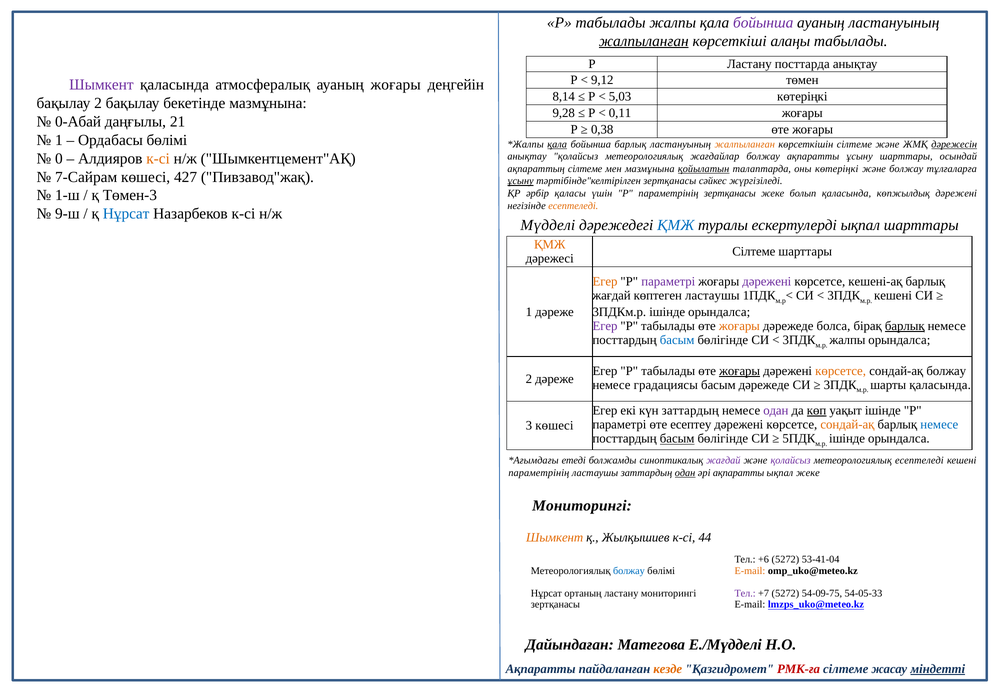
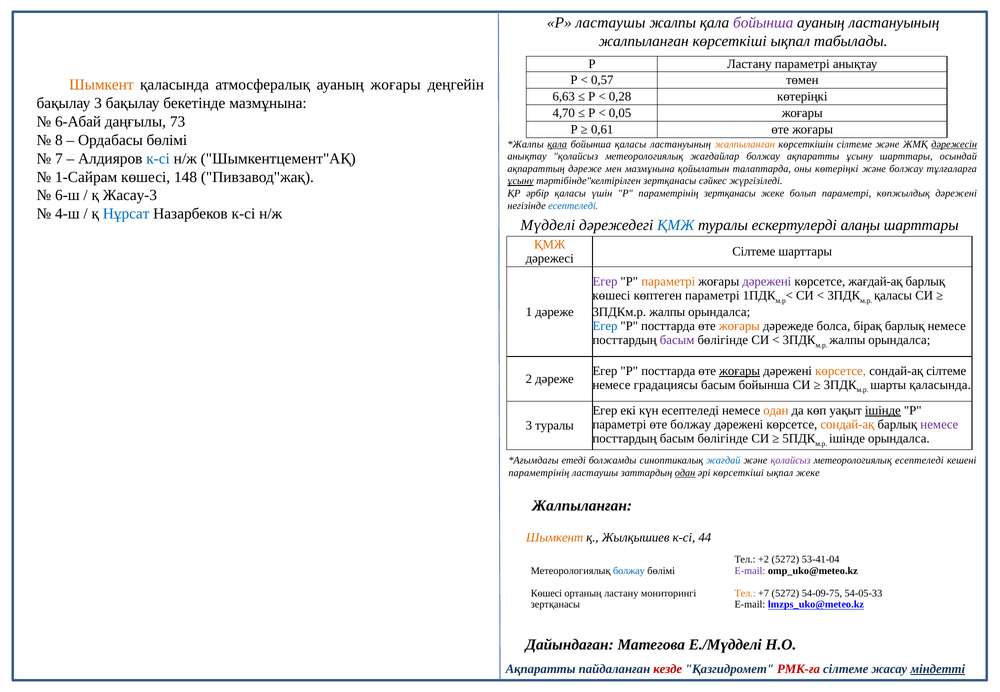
табылады: табылады -> ластаушы (611, 23)
жалпыланған underline: present -> none (644, 41)
алаңы: алаңы -> ықпал (790, 41)
Ластану посттарда: посттарда -> параметрі (802, 64)
9,12: 9,12 -> 0,57 (602, 80)
Шымкент colour: purple -> orange (101, 85)
8,14: 8,14 -> 6,63 (564, 96)
5,03: 5,03 -> 0,28 (620, 96)
бақылау 2: 2 -> 3 (98, 103)
9,28: 9,28 -> 4,70 (564, 113)
0,11: 0,11 -> 0,05 (620, 113)
0-Абай: 0-Абай -> 6-Абай (78, 122)
21: 21 -> 73 (178, 122)
0,38: 0,38 -> 0,61 (602, 129)
1: 1 -> 8 (59, 140)
бойынша барлық: барлық -> қаласы (631, 144)
0: 0 -> 7 (59, 159)
к-сі colour: orange -> blue (158, 159)
ақпараттың сілтеме: сілтеме -> дәреже (585, 169)
қойылатын underline: present -> none (704, 169)
7-Сайрам: 7-Сайрам -> 1-Сайрам (86, 177)
427: 427 -> 148 (186, 177)
1-ш: 1-ш -> 6-ш (67, 195)
Төмен-3: Төмен-3 -> Жасау-3 (130, 195)
болып қаласында: қаласында -> параметрі (847, 193)
есептеледі colour: orange -> blue (573, 206)
9-ш: 9-ш -> 4-ш (67, 214)
ескертулерді ықпал: ықпал -> алаңы (860, 225)
Егер colour: orange -> purple (605, 282)
параметрі colour: purple -> orange (668, 282)
кешені-ақ: кешені-ақ -> жағдай-ақ (875, 282)
жағдай: жағдай -> көшесі (611, 296)
көптеген ластаушы: ластаушы -> параметрі (712, 296)
кешені: кешені -> қаласы (893, 296)
3ПДКм.р ішінде: ішінде -> жалпы (667, 312)
Егер colour: purple -> blue (605, 326)
P табылады: табылады -> посттарда (668, 326)
барлық underline: present -> none (905, 326)
басым colour: blue -> purple (677, 340)
Егер Р табылады: табылады -> посттарда (668, 371)
сондай-ақ болжау: болжау -> сілтеме (946, 371)
басым дәрежеде: дәрежеде -> бойынша (764, 385)
күн заттардың: заттардың -> есептеледі (690, 411)
одан colour: purple -> orange (776, 411)
көп underline: present -> none (817, 411)
ішінде underline: none -> present (883, 411)
өте есептеу: есептеу -> болжау (691, 425)
немесе colour: blue -> purple (939, 425)
3 көшесі: көшесі -> туралы (555, 426)
басым underline: present -> none (677, 439)
жағдай colour: purple -> blue (723, 461)
әрі ақпаратты: ақпаратты -> көрсеткіші (739, 473)
Мониторингі: Мониторингі -> Жалпыланған (582, 506)
+6: +6 -> +2 (764, 560)
E-mail colour: orange -> purple (750, 571)
Нұрсат: Нұрсат -> Көшесі (546, 593)
Тел colour: purple -> orange (745, 593)
кезде colour: orange -> red (668, 669)
